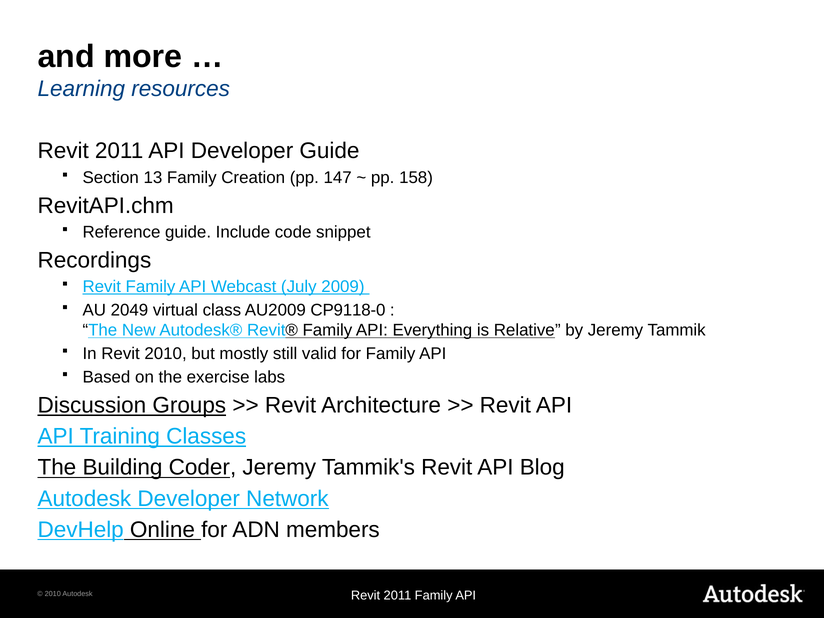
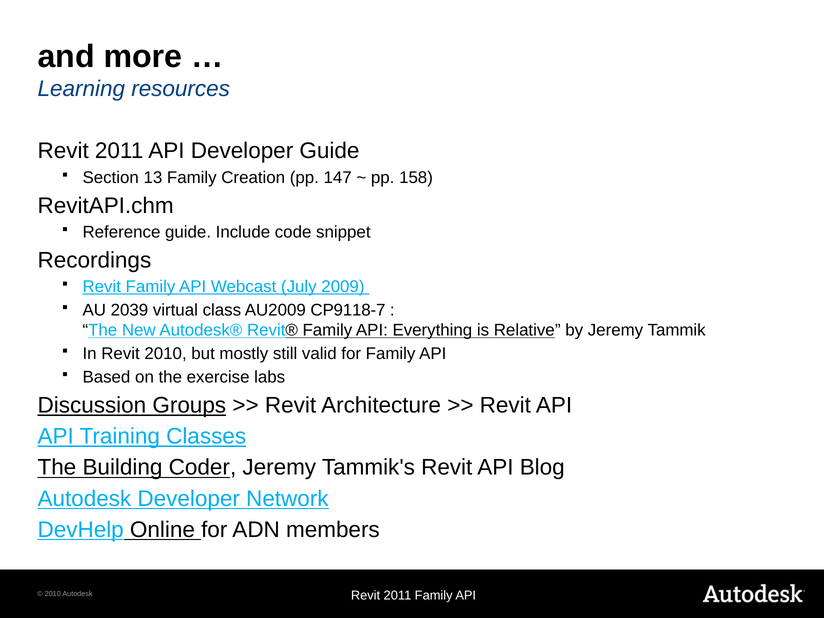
2049: 2049 -> 2039 (129, 310)
CP9118-0: CP9118-0 -> CP9118-7 (348, 310)
